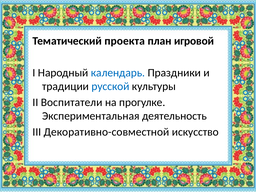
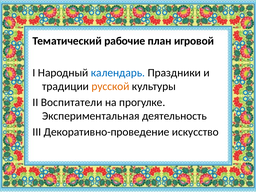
проекта: проекта -> рабочие (125, 41)
русской colour: blue -> orange (110, 86)
Декоративно-совместной: Декоративно-совместной -> Декоративно-проведение (107, 132)
